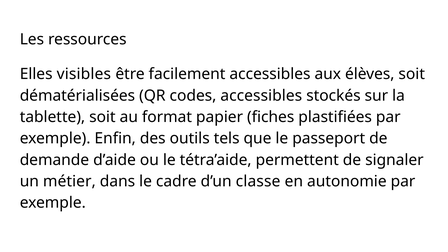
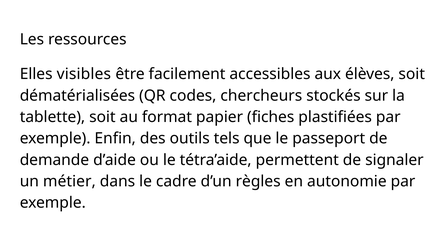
codes accessibles: accessibles -> chercheurs (261, 96)
classe: classe -> règles (258, 181)
